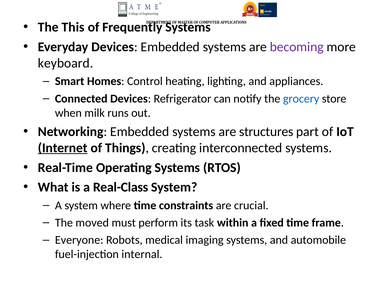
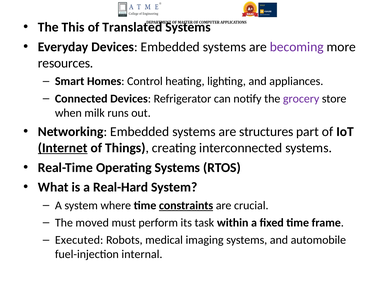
Frequently: Frequently -> Translated (132, 27)
keyboard: keyboard -> resources (66, 63)
grocery colour: blue -> purple (301, 99)
Real-Class: Real-Class -> Real-Hard (121, 187)
constraints underline: none -> present (186, 205)
Everyone: Everyone -> Executed (79, 240)
